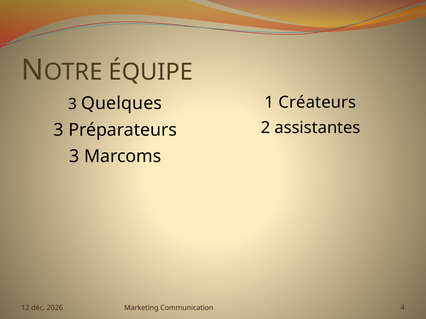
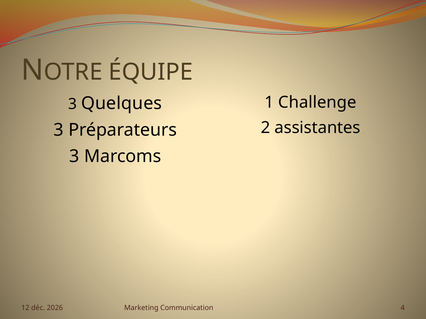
Créateurs: Créateurs -> Challenge (317, 103)
